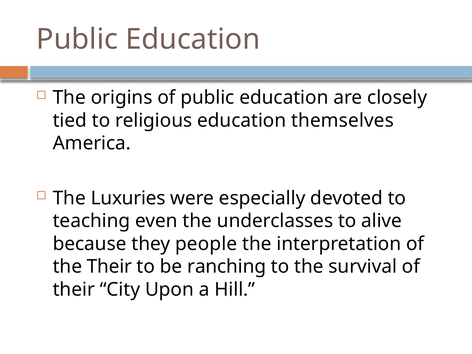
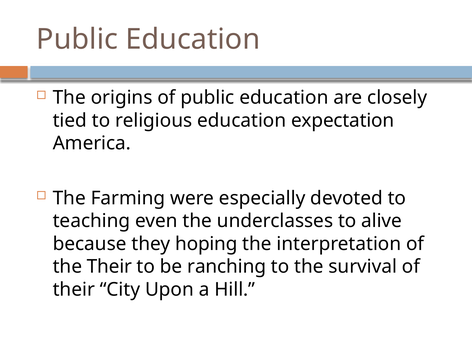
themselves: themselves -> expectation (343, 120)
Luxuries: Luxuries -> Farming (128, 198)
people: people -> hoping (206, 244)
